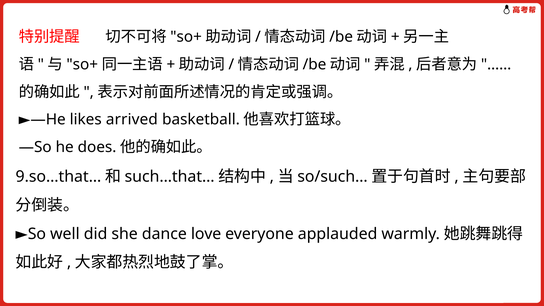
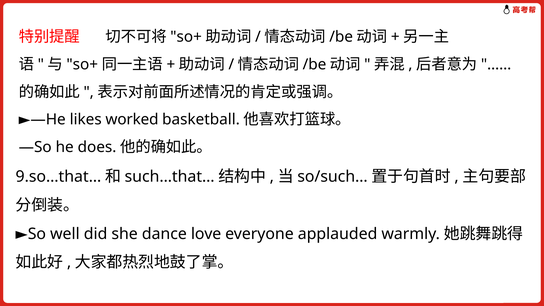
arrived: arrived -> worked (132, 120)
